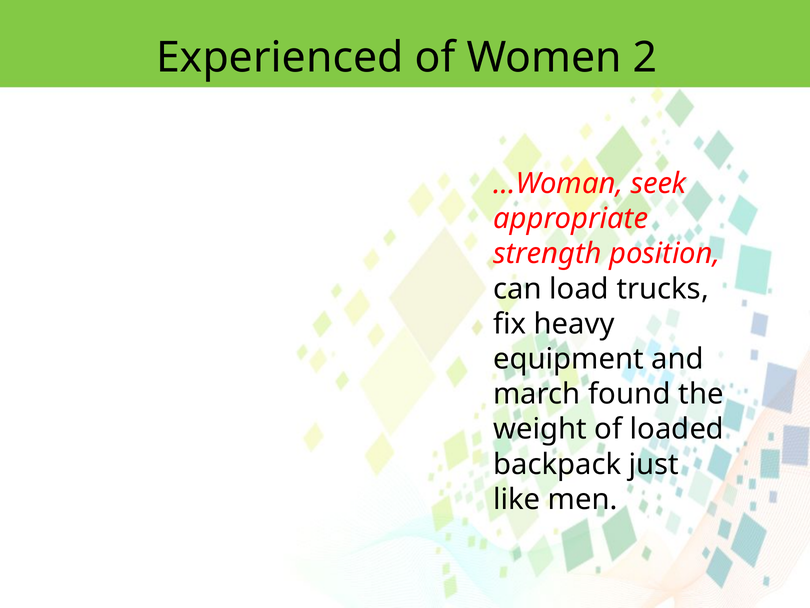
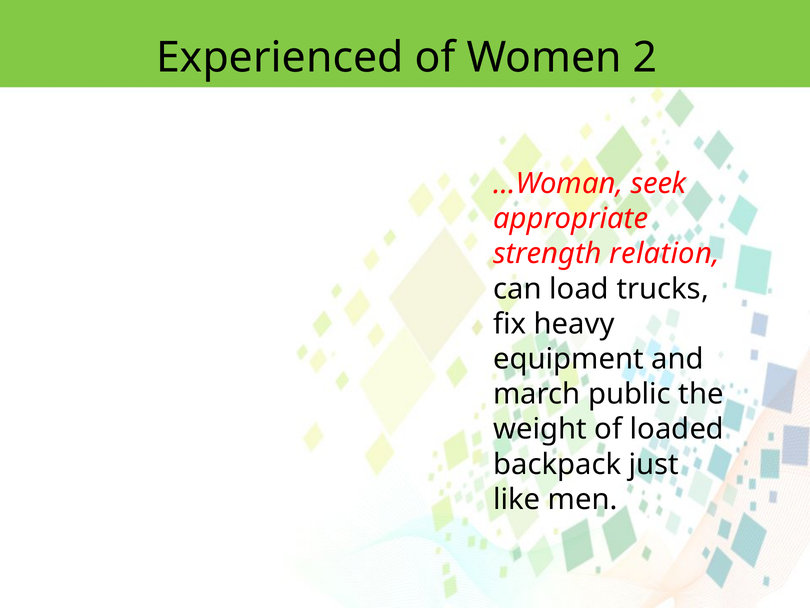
position: position -> relation (665, 254)
found: found -> public (630, 394)
